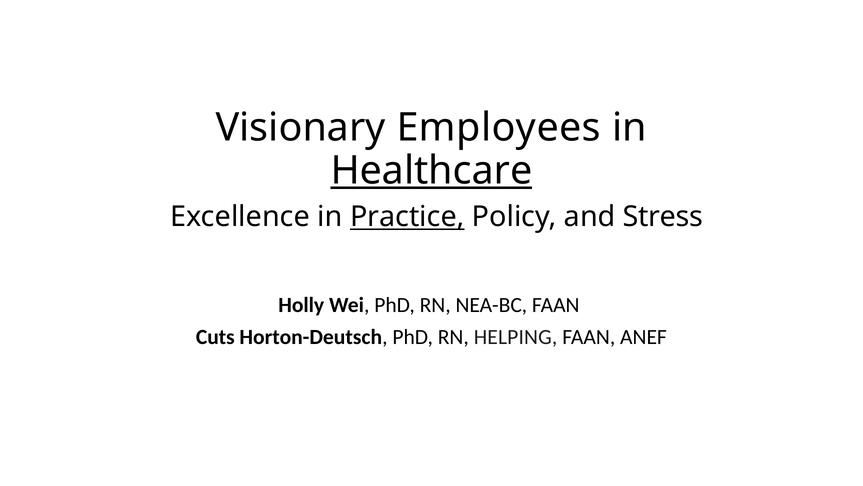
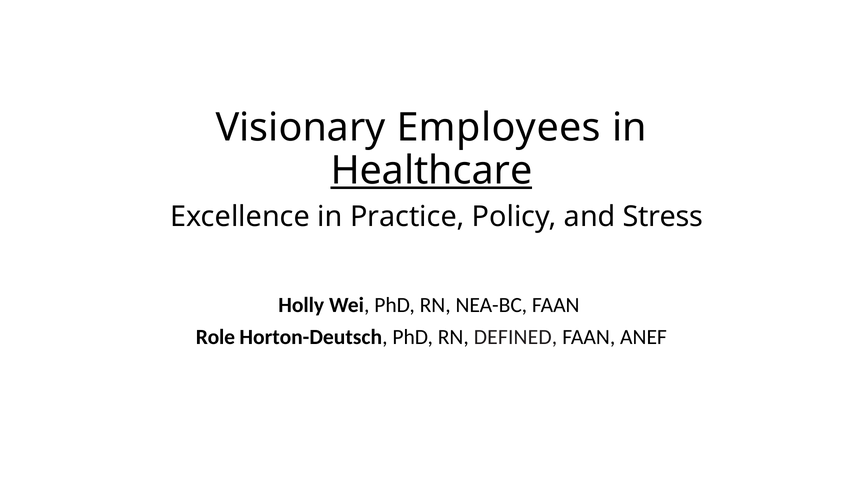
Practice underline: present -> none (407, 217)
Cuts: Cuts -> Role (215, 337)
HELPING: HELPING -> DEFINED (516, 337)
